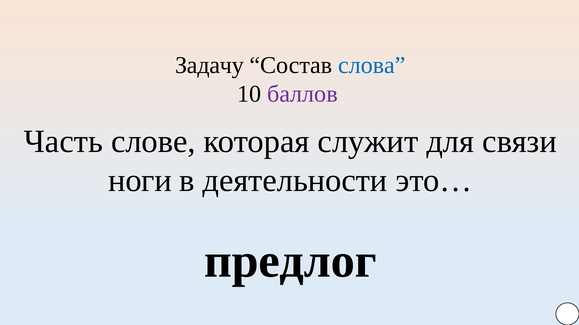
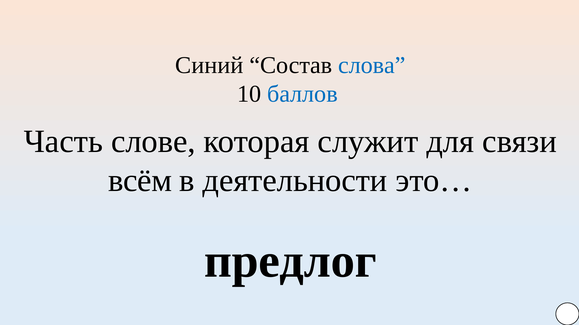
Задачу: Задачу -> Синий (209, 65)
баллов colour: purple -> blue (302, 94)
ноги: ноги -> всём (140, 181)
